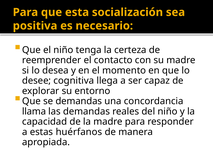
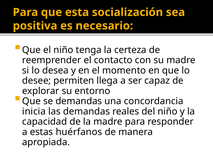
cognitiva: cognitiva -> permiten (74, 81)
llama: llama -> inicia (34, 111)
